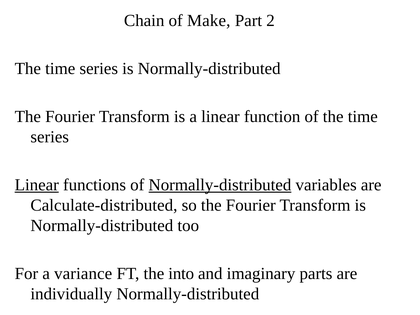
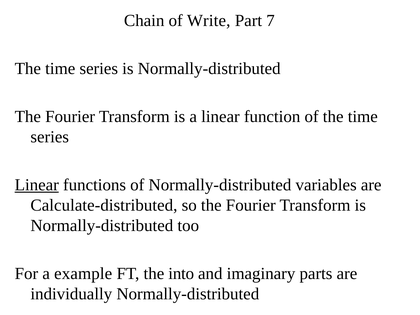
Make: Make -> Write (209, 20)
2: 2 -> 7 (271, 20)
Normally-distributed underline: present -> none (220, 185)
variance: variance -> example (83, 274)
